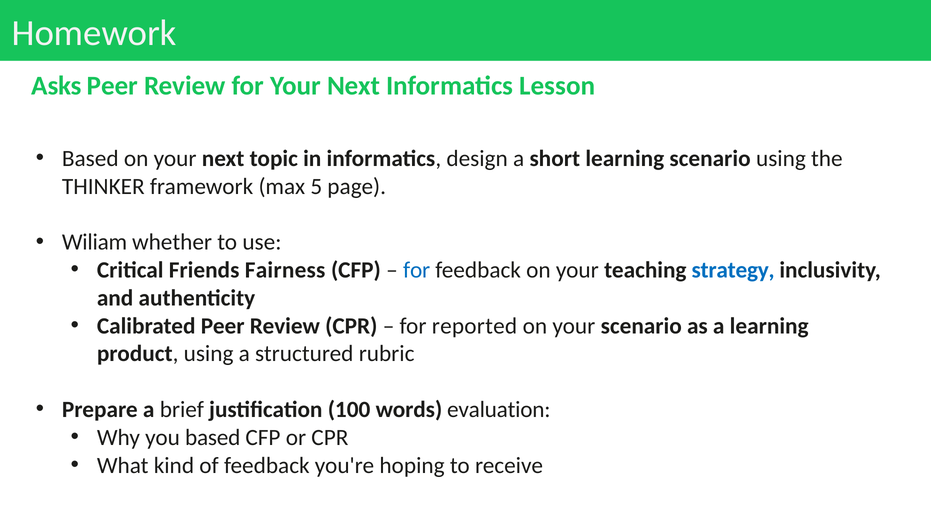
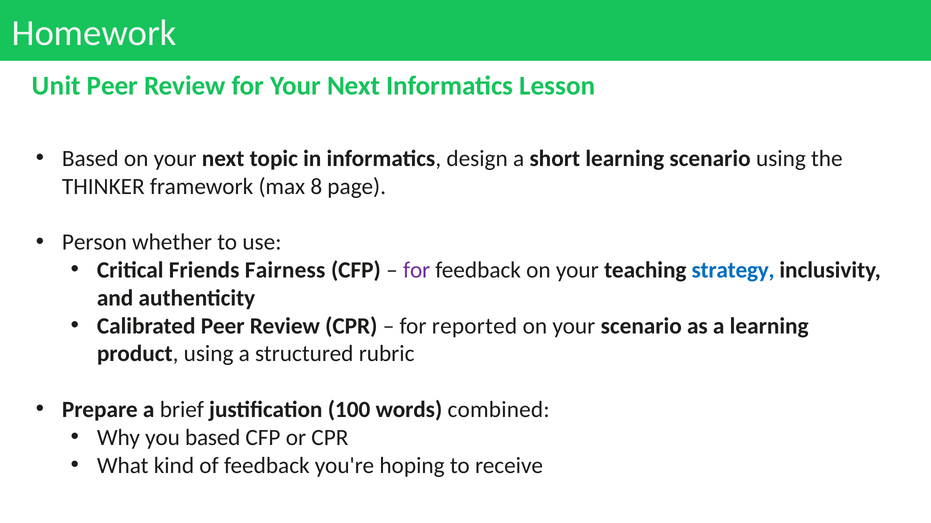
Asks: Asks -> Unit (56, 86)
5: 5 -> 8 (316, 187)
Wiliam: Wiliam -> Person (94, 243)
for colour: blue -> purple (417, 270)
evaluation: evaluation -> combined (499, 410)
